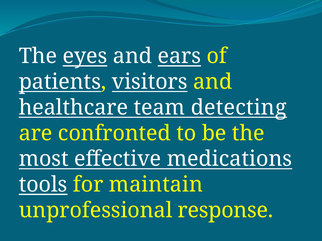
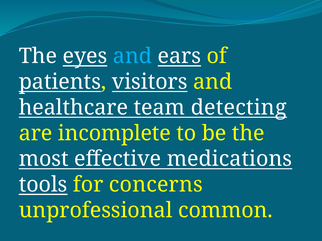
and colour: white -> light blue (133, 56)
confronted: confronted -> incomplete (114, 133)
maintain: maintain -> concerns (156, 185)
response: response -> common (225, 211)
